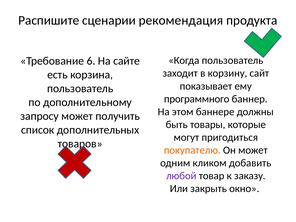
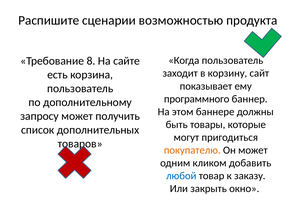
рекомендация: рекомендация -> возможностью (181, 20)
6: 6 -> 8 (91, 61)
любой colour: purple -> blue (181, 176)
